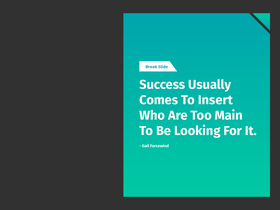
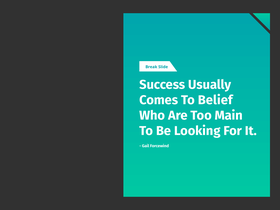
Insert: Insert -> Belief (215, 100)
